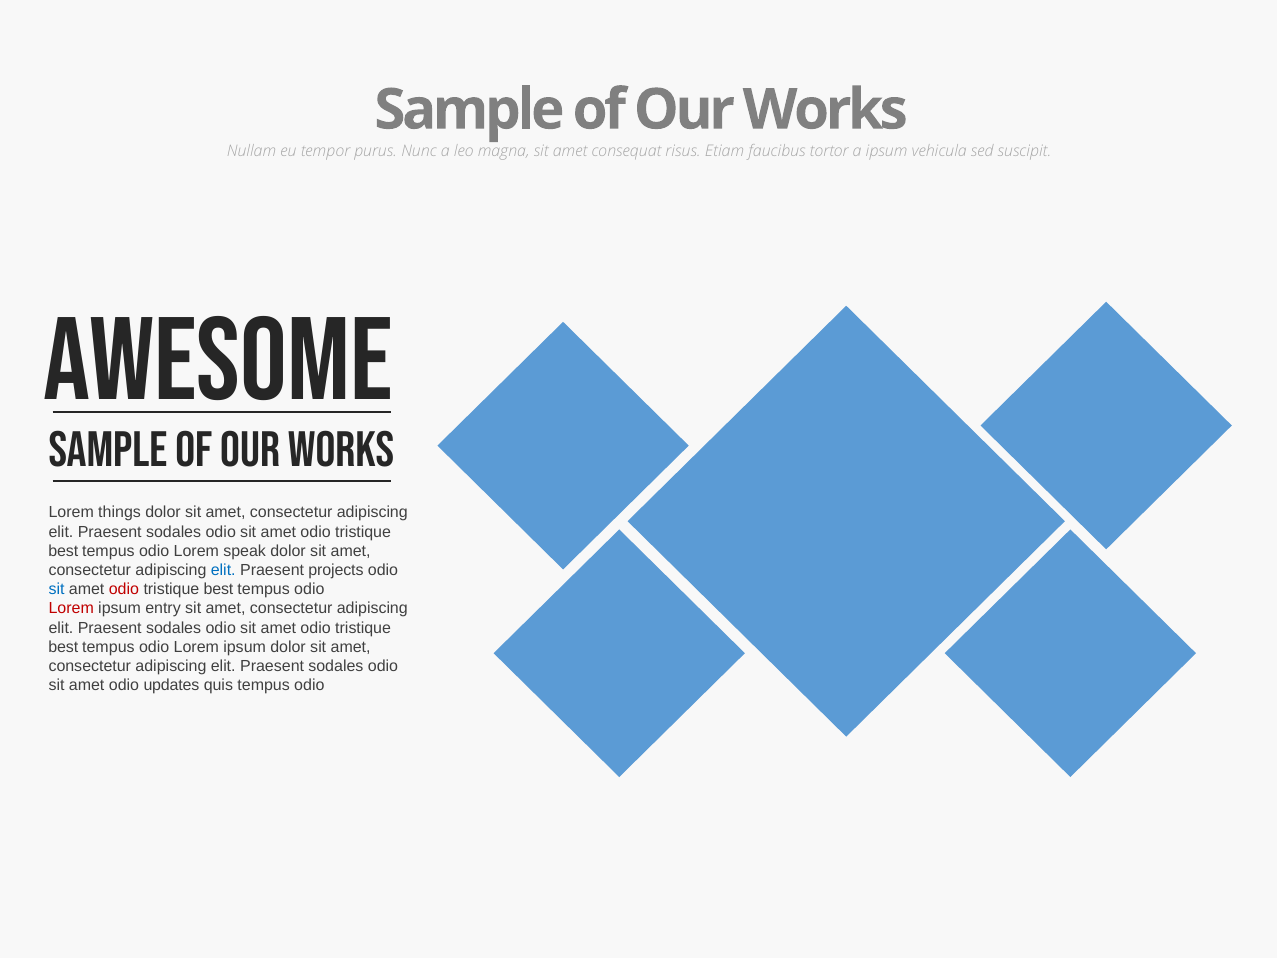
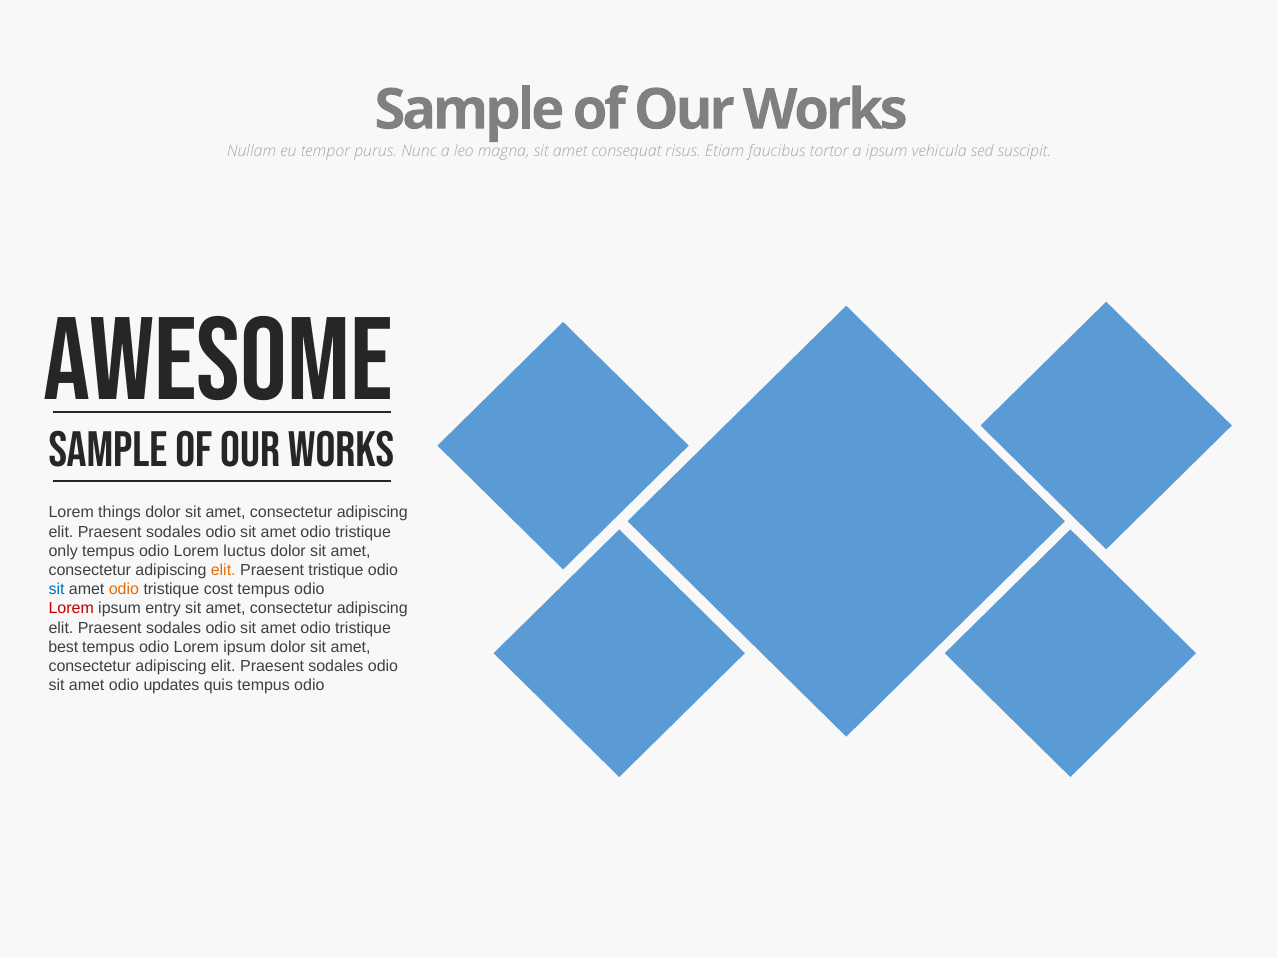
best: best -> only (63, 551)
speak: speak -> luctus (245, 551)
elit colour: blue -> orange (223, 570)
Praesent projects: projects -> tristique (336, 570)
odio colour: red -> orange (124, 589)
best: best -> cost (218, 589)
